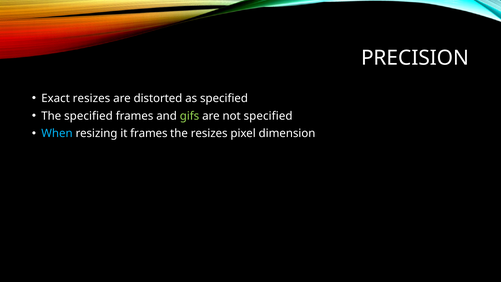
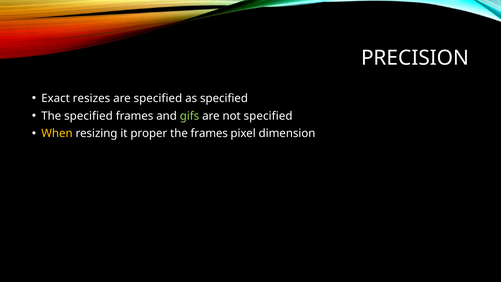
are distorted: distorted -> specified (158, 98)
When colour: light blue -> yellow (57, 133)
it frames: frames -> proper (149, 133)
the resizes: resizes -> frames (209, 133)
